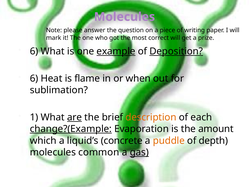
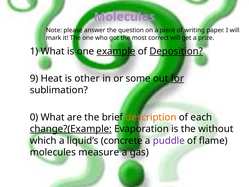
6: 6 -> 1 (34, 51)
6: 6 -> 9 (34, 78)
flame: flame -> other (87, 78)
when: when -> some (138, 78)
for underline: none -> present (177, 78)
1: 1 -> 0 (34, 117)
are underline: present -> none (75, 117)
amount: amount -> without (216, 129)
puddle colour: orange -> purple (169, 140)
depth: depth -> flame (213, 140)
common: common -> measure (99, 152)
gas underline: present -> none (139, 152)
